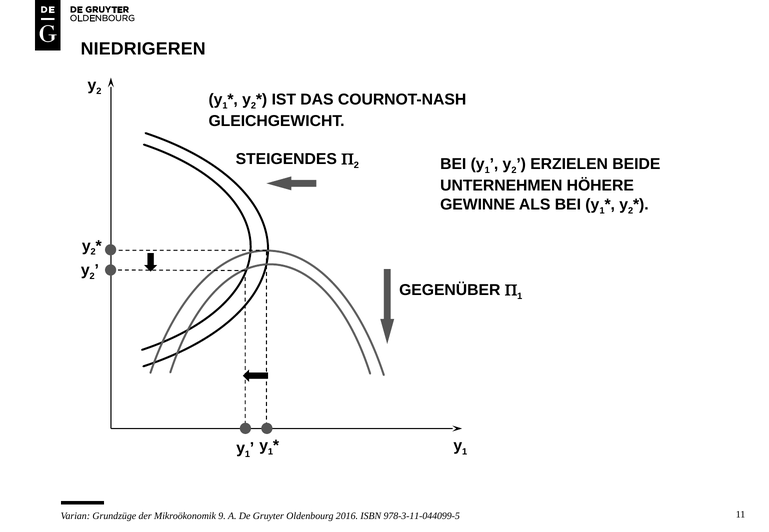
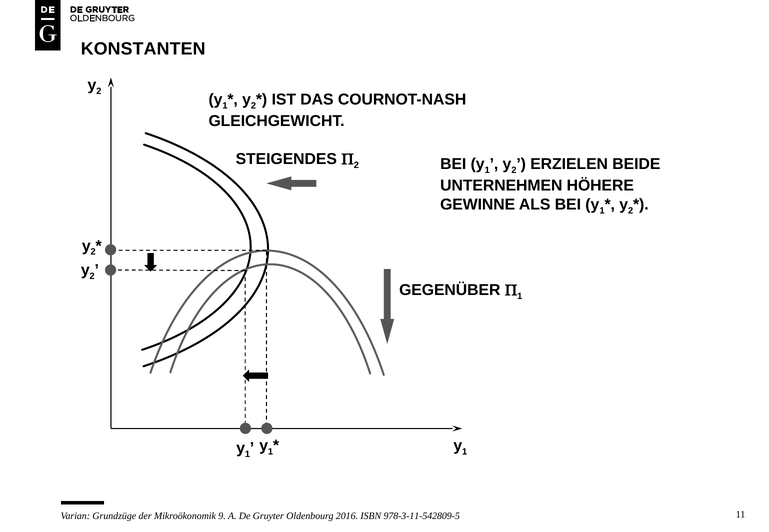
NIEDRIGEREN: NIEDRIGEREN -> KONSTANTEN (143, 49)
978-3-11-044099-5: 978-3-11-044099-5 -> 978-3-11-542809-5 (422, 516)
